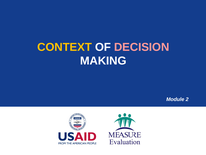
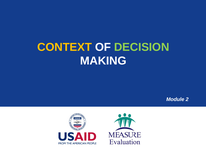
DECISION colour: pink -> light green (142, 47)
